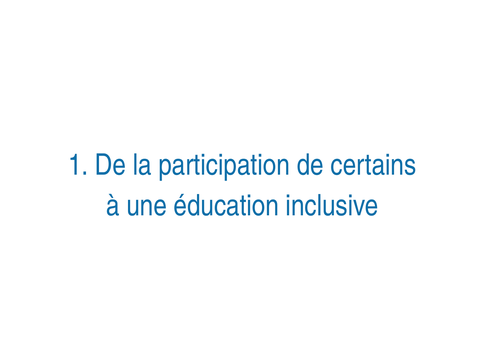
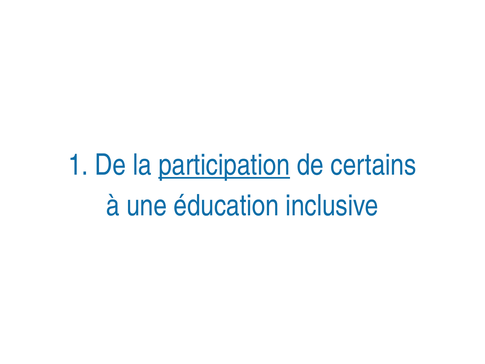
participation underline: none -> present (224, 165)
